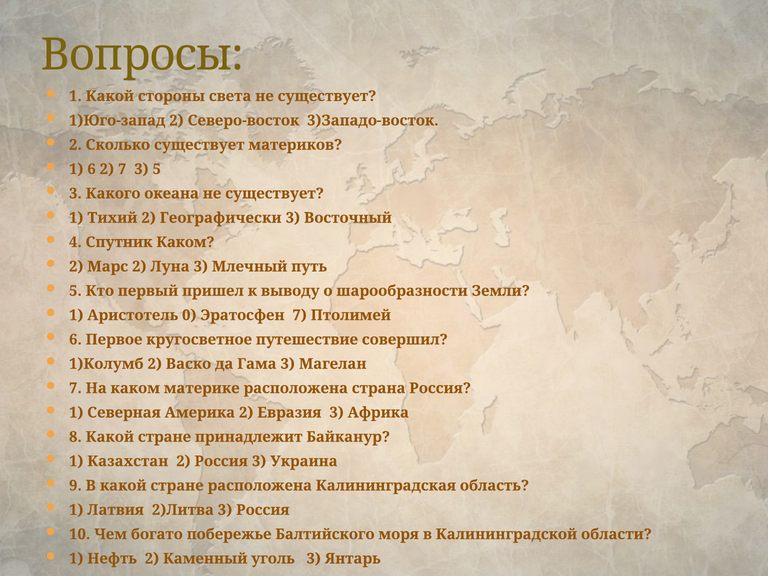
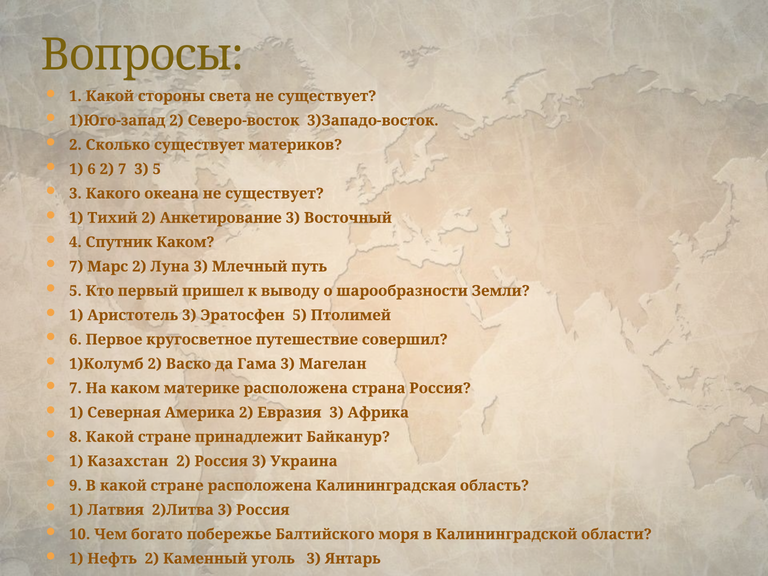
Географически: Географически -> Анкетирование (221, 218)
2: 2 -> 7 (76, 267)
Аристотель 0: 0 -> 3 (189, 315)
Эратосфен 7: 7 -> 5 (300, 315)
